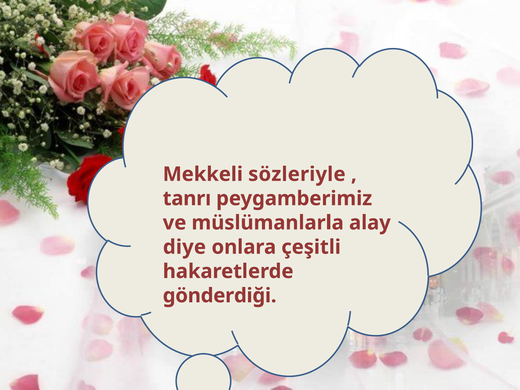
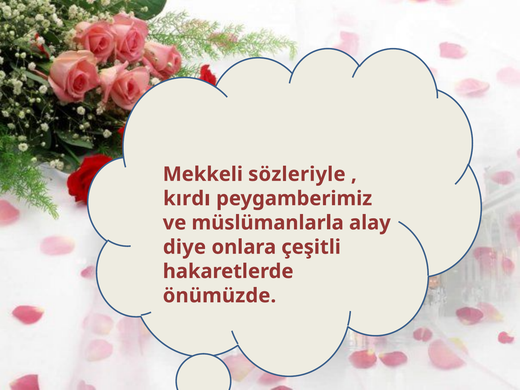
tanrı: tanrı -> kırdı (187, 199)
gönderdiği: gönderdiği -> önümüzde (219, 296)
